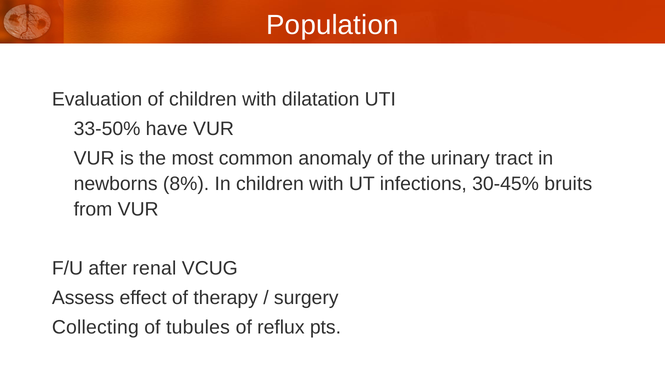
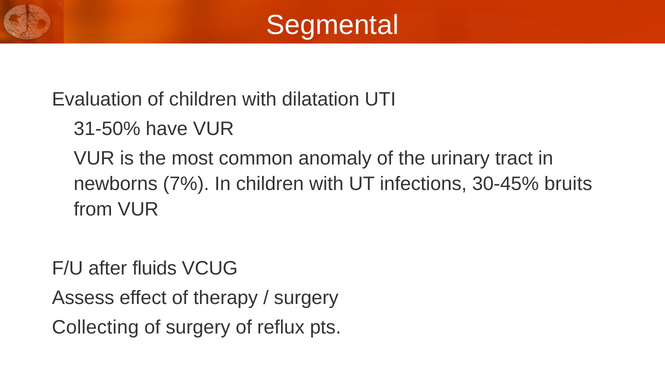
Population: Population -> Segmental (333, 25)
33-50%: 33-50% -> 31-50% (107, 129)
8%: 8% -> 7% (186, 184)
renal: renal -> fluids (155, 268)
of tubules: tubules -> surgery (198, 327)
